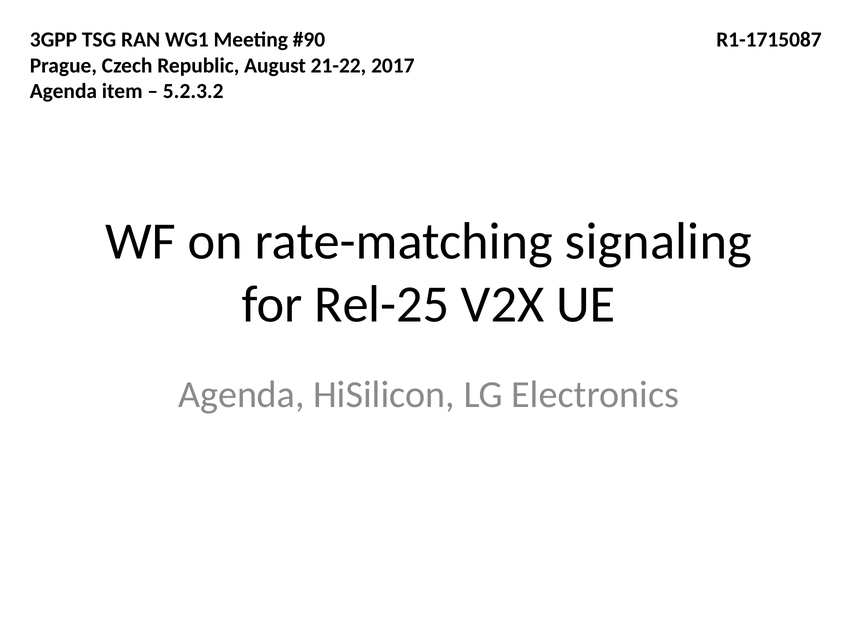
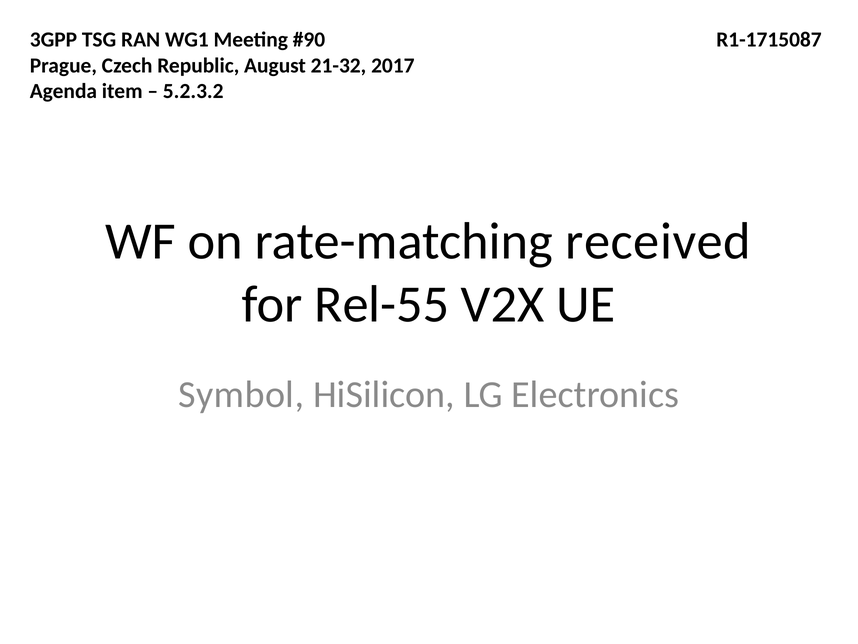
21-22: 21-22 -> 21-32 (338, 65)
signaling: signaling -> received (658, 241)
Rel-25: Rel-25 -> Rel-55 (382, 304)
Agenda: Agenda -> Symbol (241, 394)
